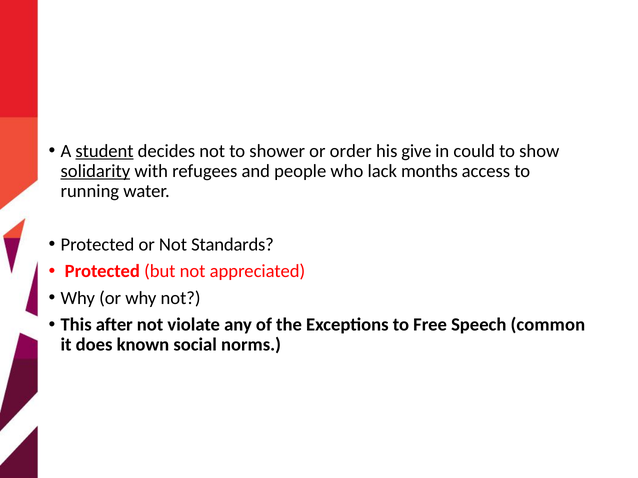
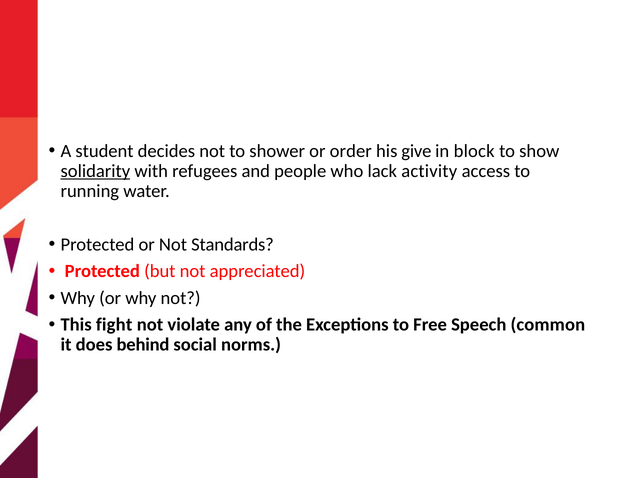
student underline: present -> none (105, 151)
could: could -> block (474, 151)
months: months -> activity (429, 171)
after: after -> fight (114, 325)
known: known -> behind (143, 345)
